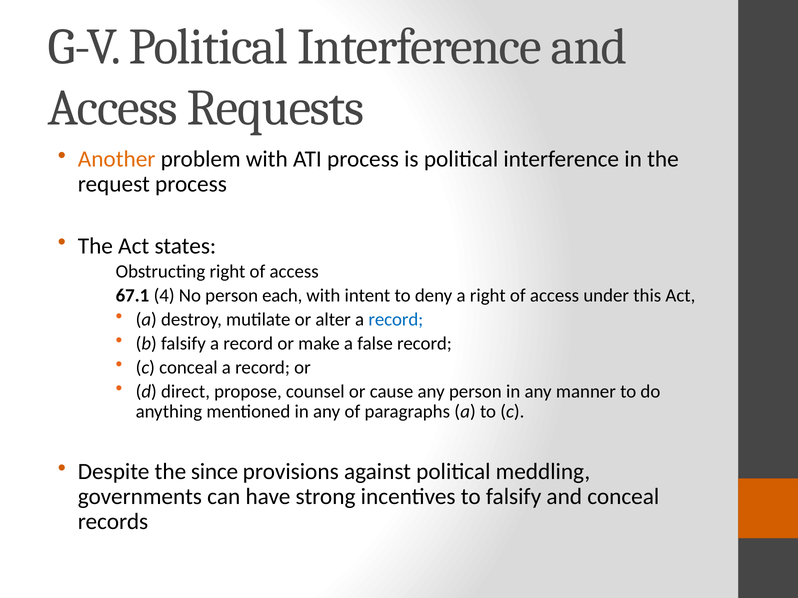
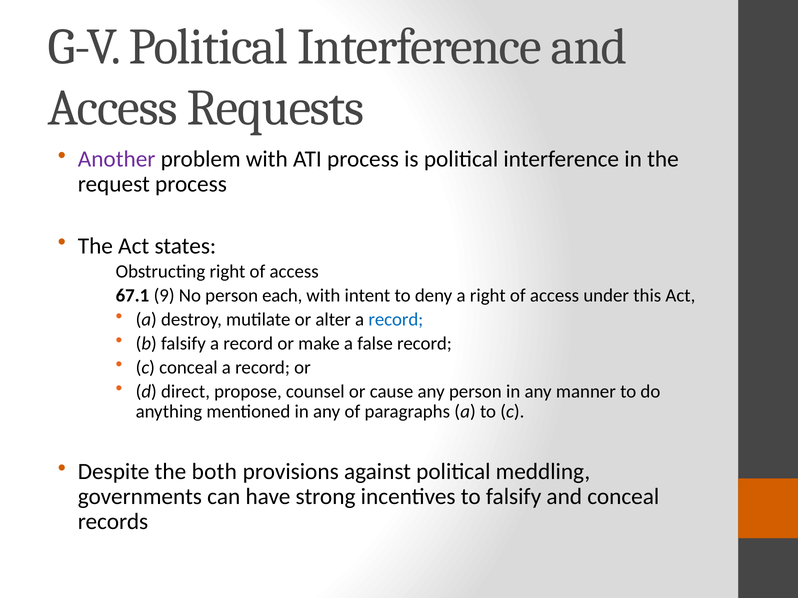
Another colour: orange -> purple (117, 159)
4: 4 -> 9 (164, 296)
since: since -> both (214, 472)
